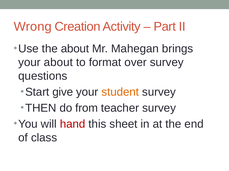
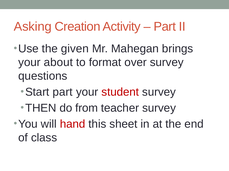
Wrong: Wrong -> Asking (33, 27)
the about: about -> given (75, 49)
Start give: give -> part (63, 92)
student colour: orange -> red (120, 92)
